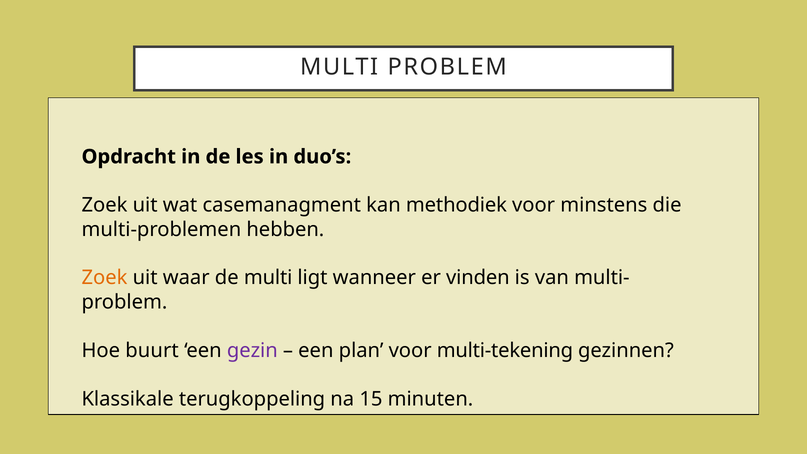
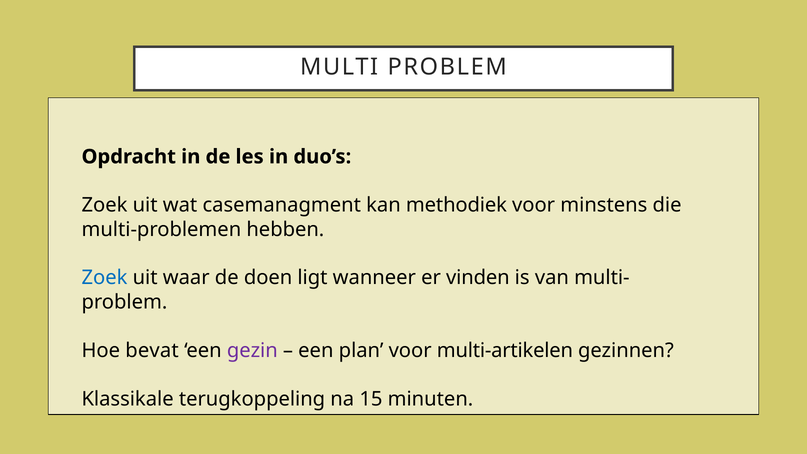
Zoek colour: orange -> blue (104, 278)
de multi: multi -> doen (268, 278)
buurt: buurt -> bevat (152, 350)
multi-tekening: multi-tekening -> multi-artikelen (505, 350)
